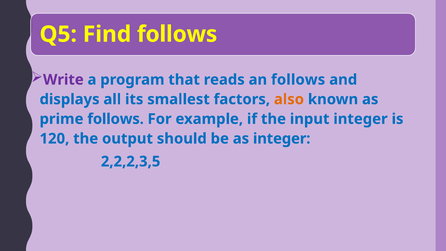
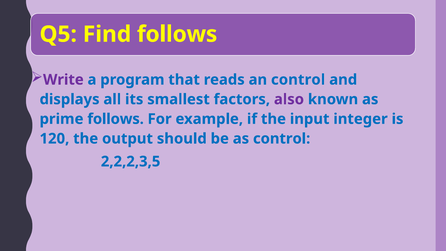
an follows: follows -> control (298, 80)
also colour: orange -> purple (289, 99)
as integer: integer -> control (282, 139)
